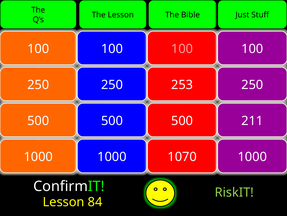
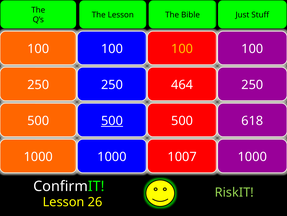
100 colour: pink -> yellow (182, 49)
253: 253 -> 464 (182, 85)
500 underline: none -> present (112, 120)
211: 211 -> 618 (252, 120)
1070: 1070 -> 1007 (182, 156)
84: 84 -> 26 (95, 201)
